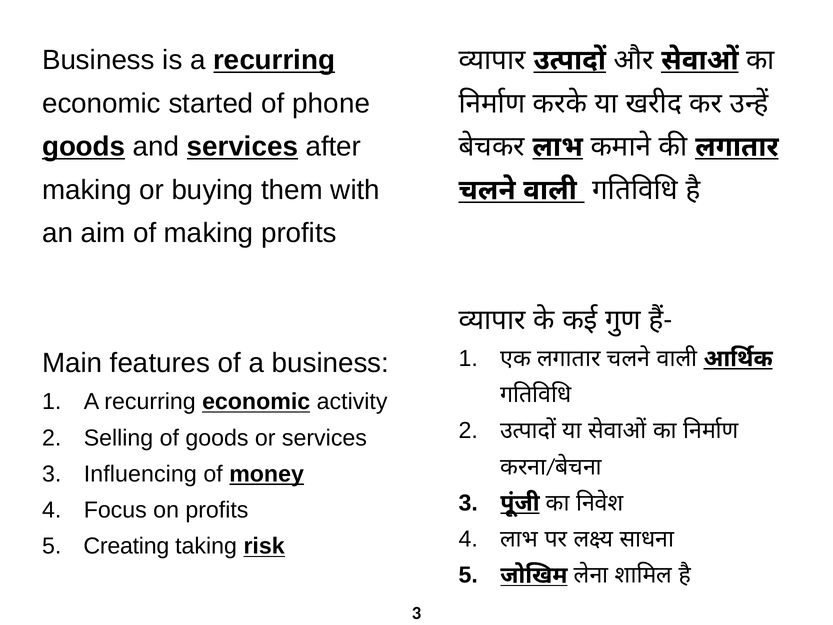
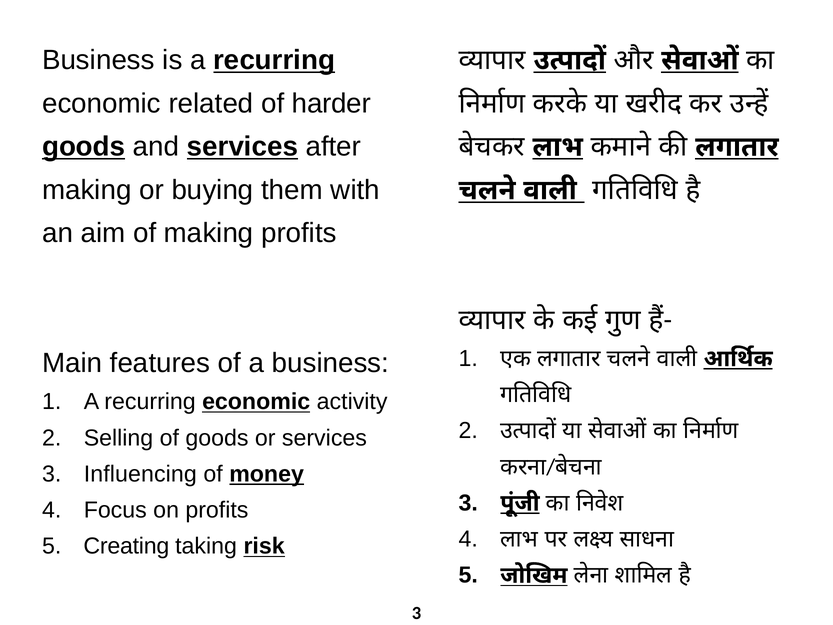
started: started -> related (211, 103)
phone: phone -> harder (331, 103)
